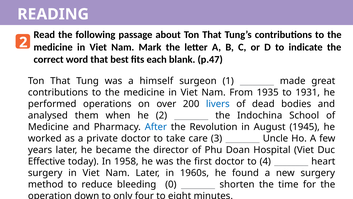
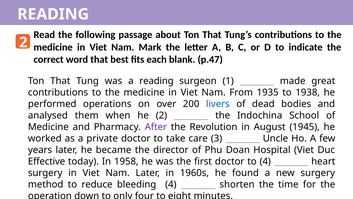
a himself: himself -> reading (156, 81)
1931: 1931 -> 1938 (308, 92)
After colour: blue -> purple (156, 127)
bleeding 0: 0 -> 4 (171, 184)
